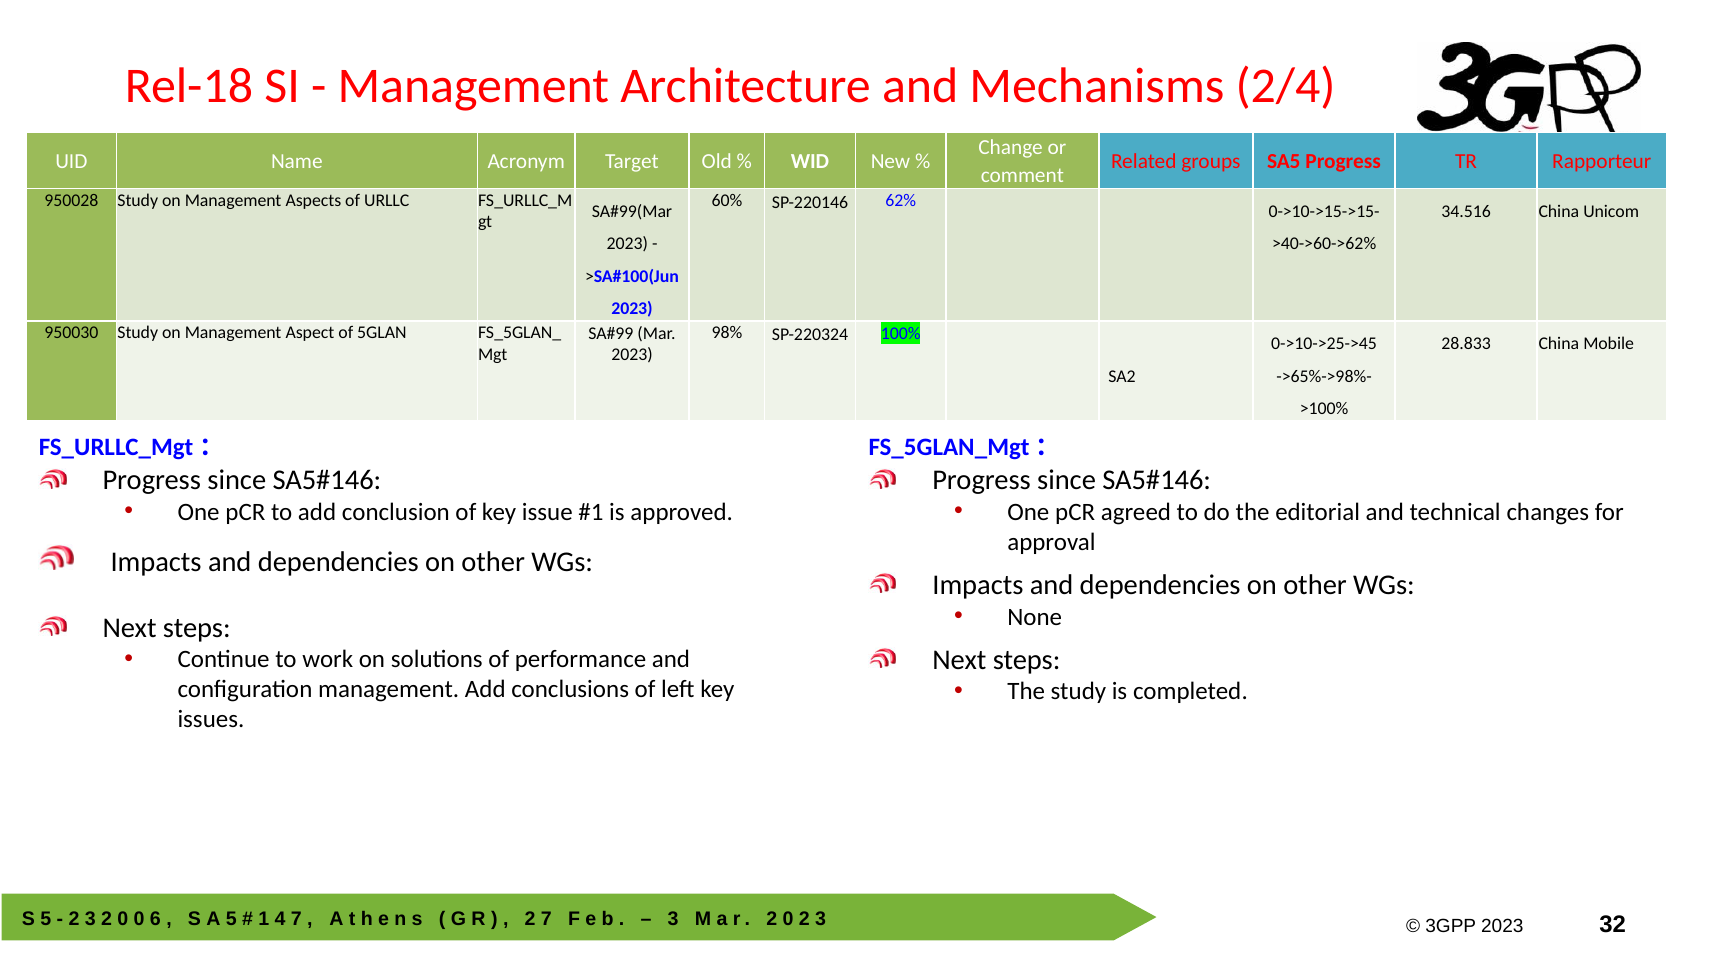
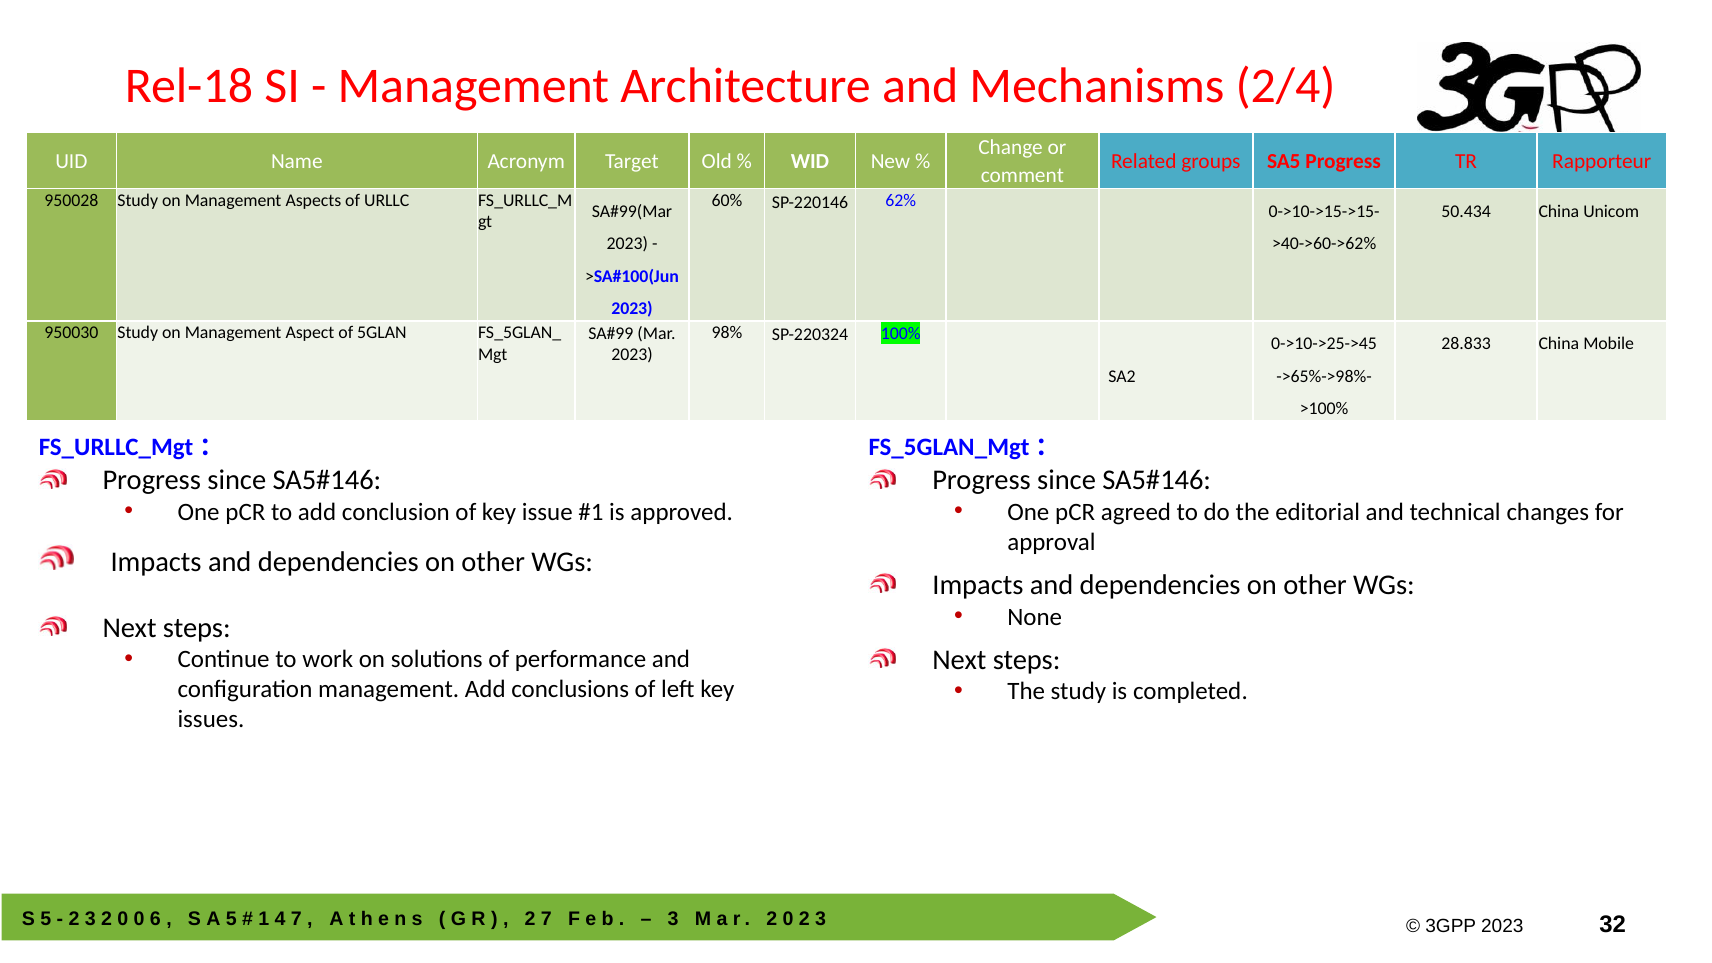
34.516: 34.516 -> 50.434 (1466, 211)
